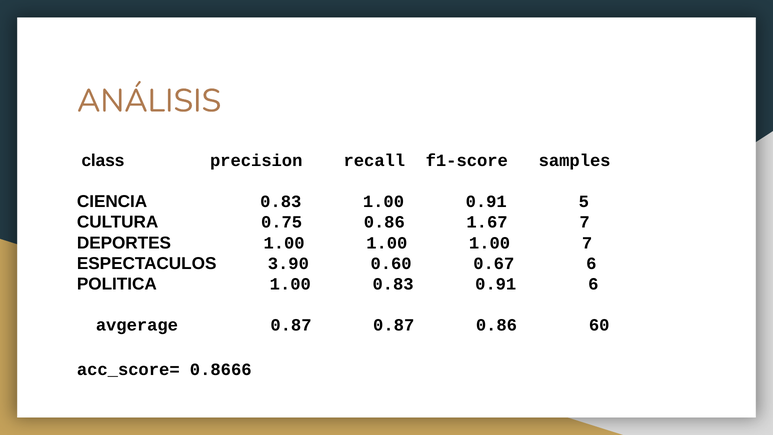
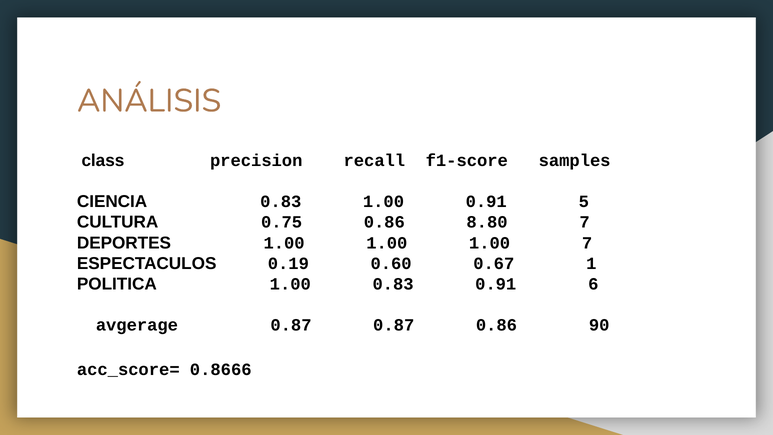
1.67: 1.67 -> 8.80 (487, 222)
3.90: 3.90 -> 0.19 (288, 263)
0.67 6: 6 -> 1 (591, 263)
60: 60 -> 90 (599, 325)
